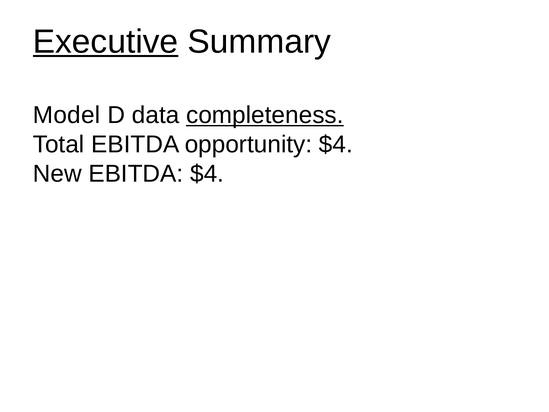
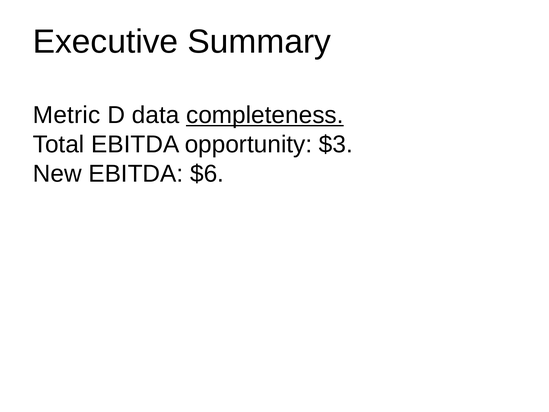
Executive underline: present -> none (106, 42)
Model: Model -> Metric (67, 115)
opportunity $4: $4 -> $3 (336, 144)
EBITDA $4: $4 -> $6 (207, 174)
